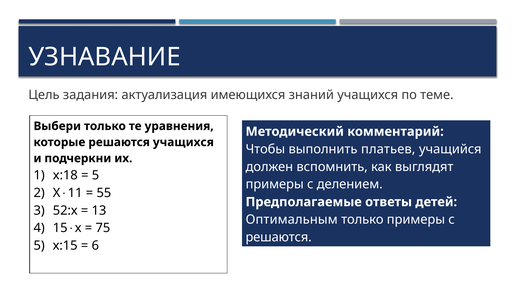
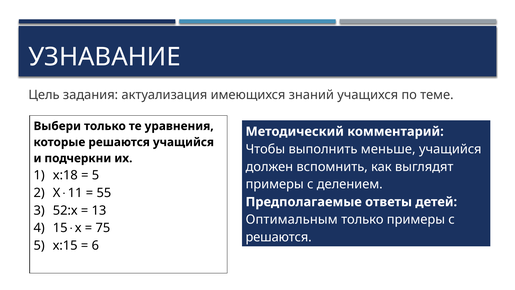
решаются учащихся: учащихся -> учащийся (183, 142)
платьев: платьев -> меньше (388, 149)
